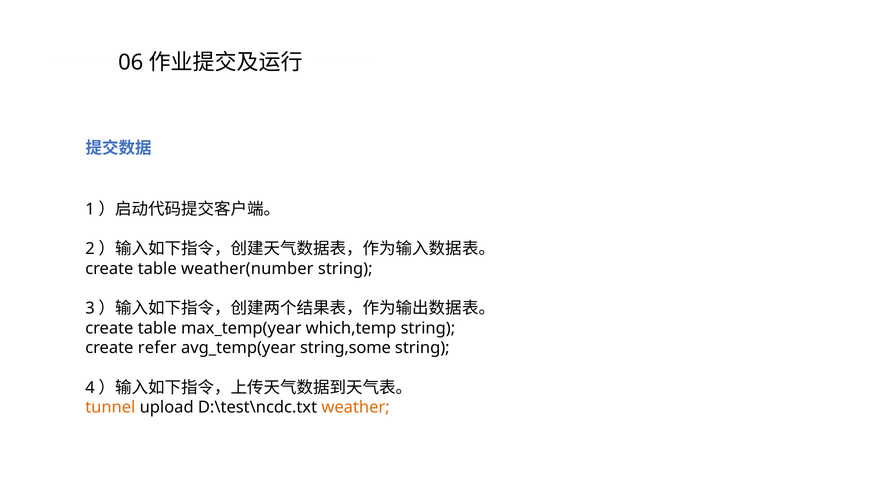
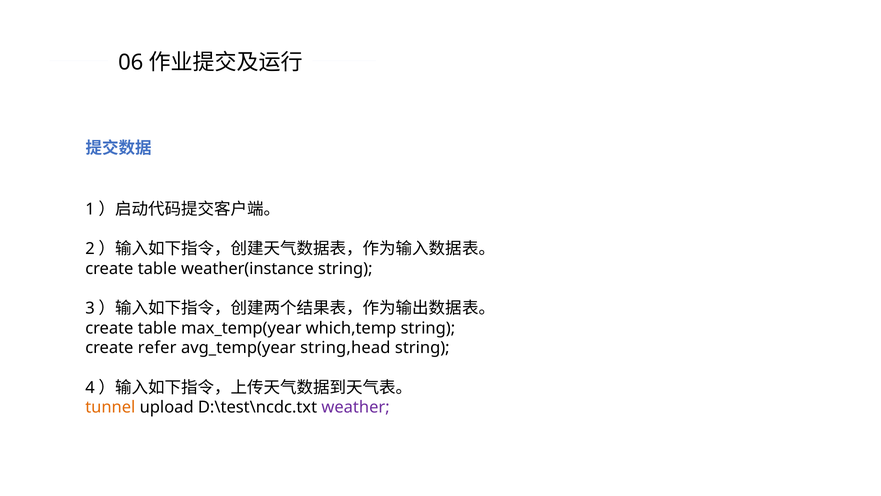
weather(number: weather(number -> weather(instance (247, 268)
string,some: string,some -> string,head (345, 348)
weather colour: orange -> purple (356, 407)
